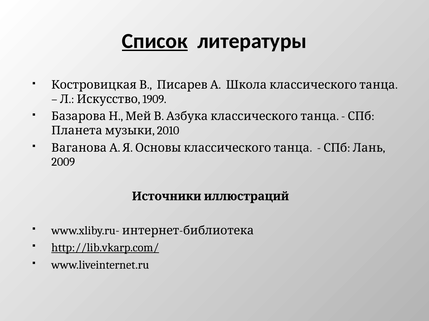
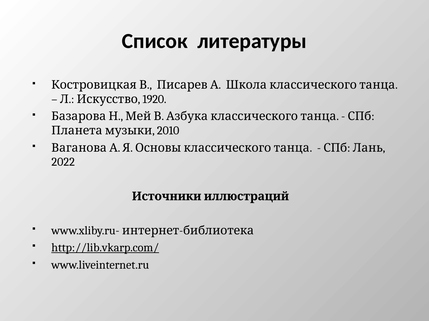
Список underline: present -> none (155, 41)
1909: 1909 -> 1920 (154, 99)
2009: 2009 -> 2022 (63, 162)
